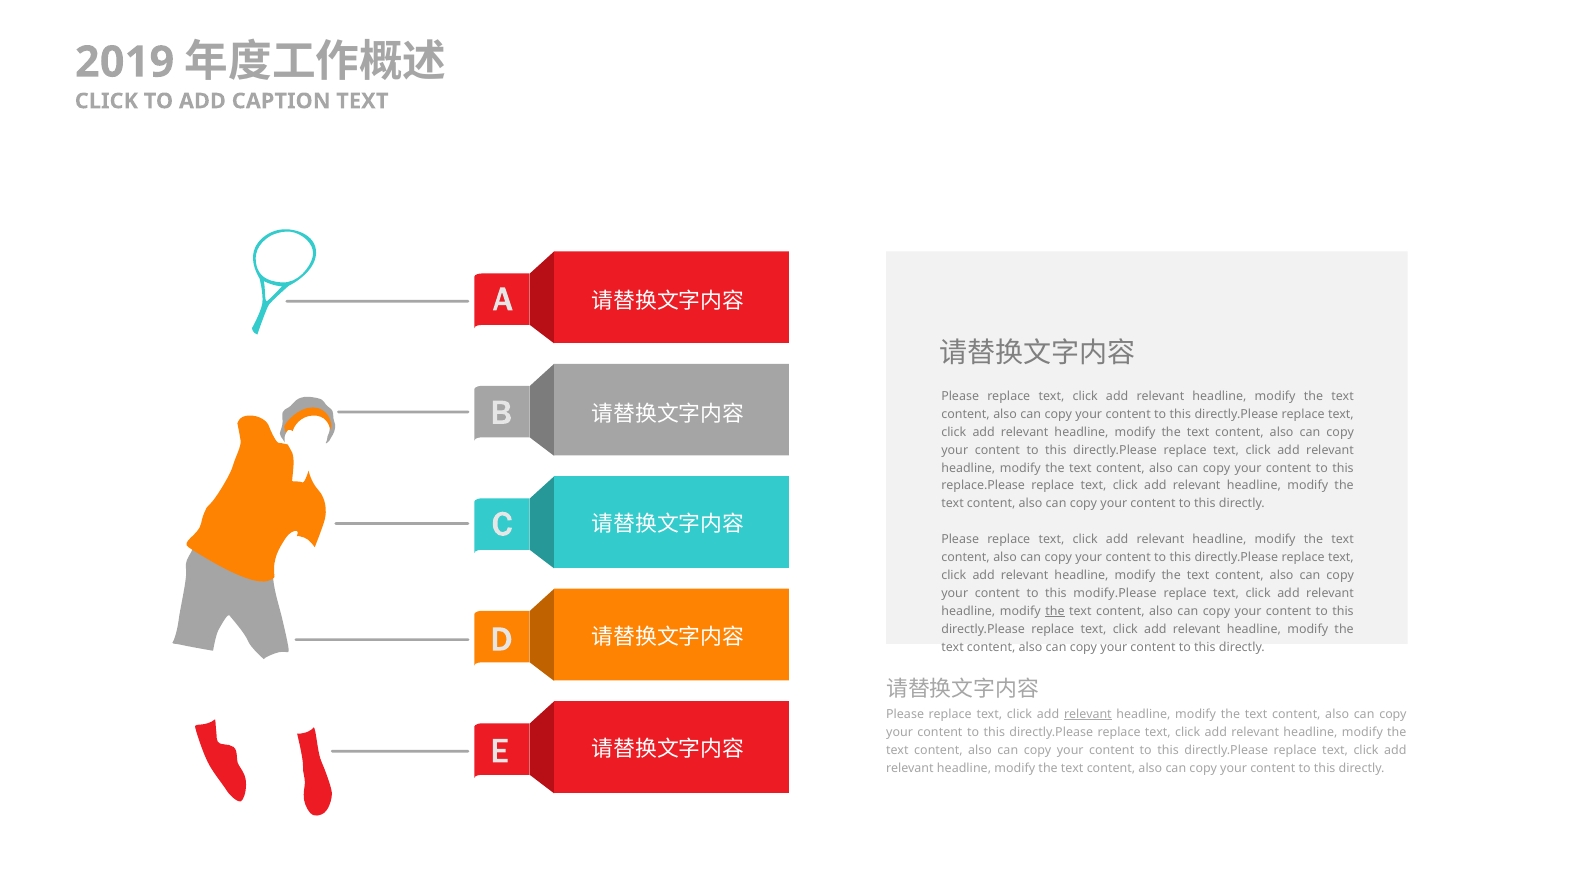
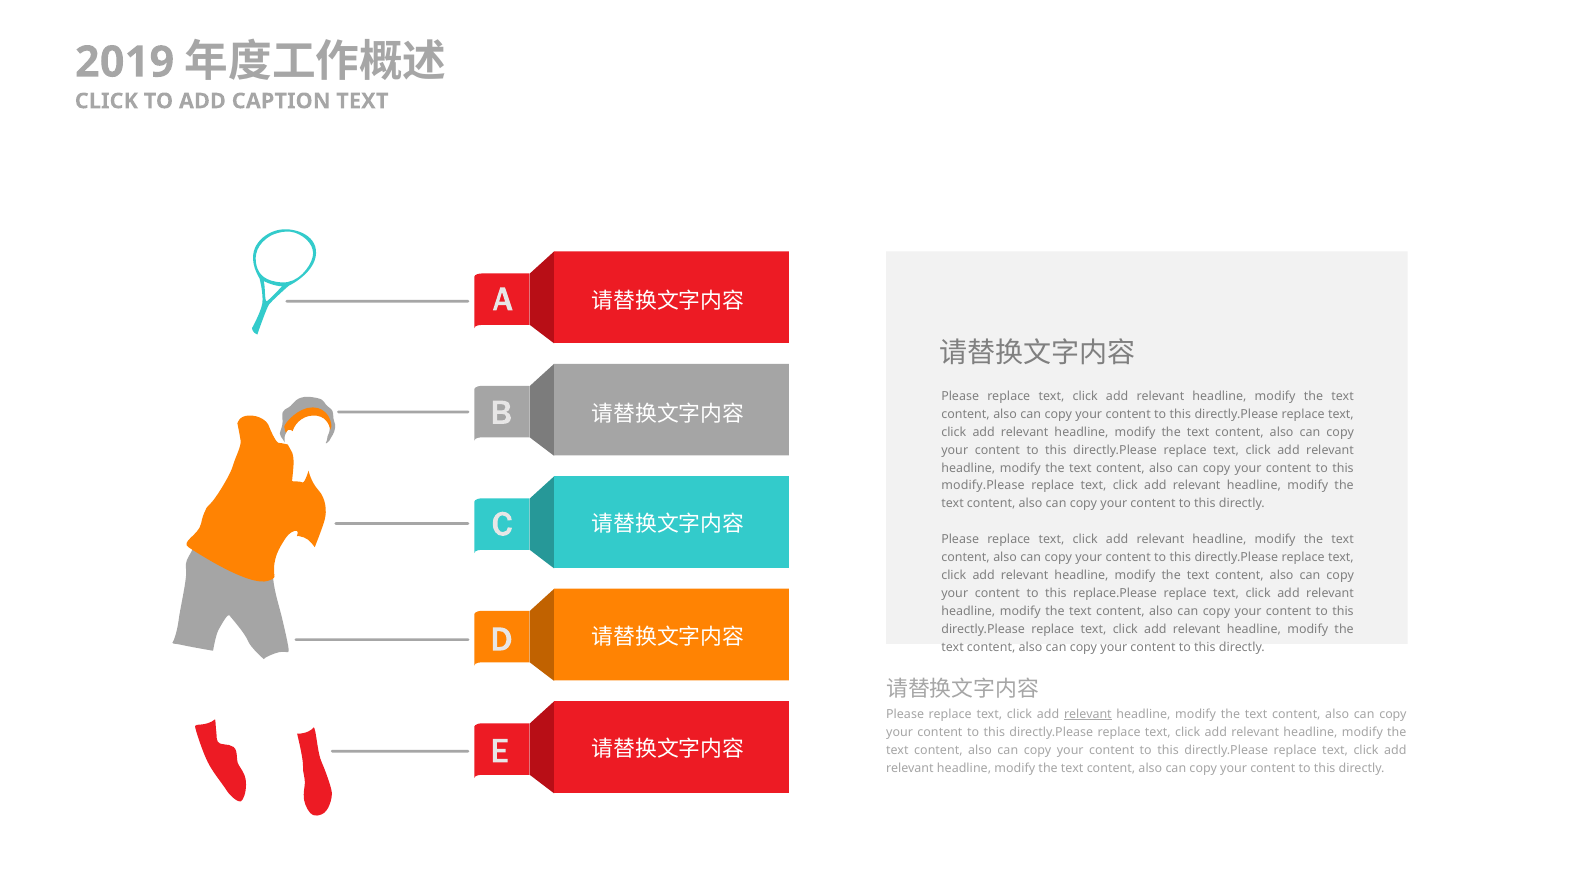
replace.Please: replace.Please -> modify.Please (983, 486)
modify.Please: modify.Please -> replace.Please (1115, 593)
the underline: present -> none (1055, 611)
